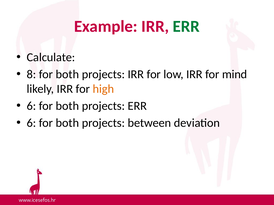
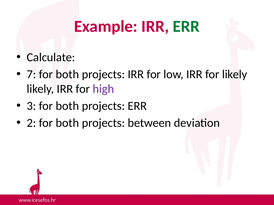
8: 8 -> 7 (31, 75)
for mind: mind -> likely (235, 75)
high colour: orange -> purple (103, 89)
6: 6 -> 3 (31, 106)
6: 6 -> 2 (31, 123)
